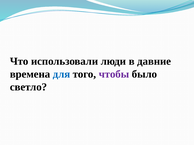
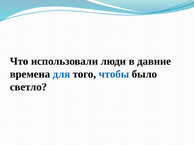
чтобы colour: purple -> blue (114, 74)
